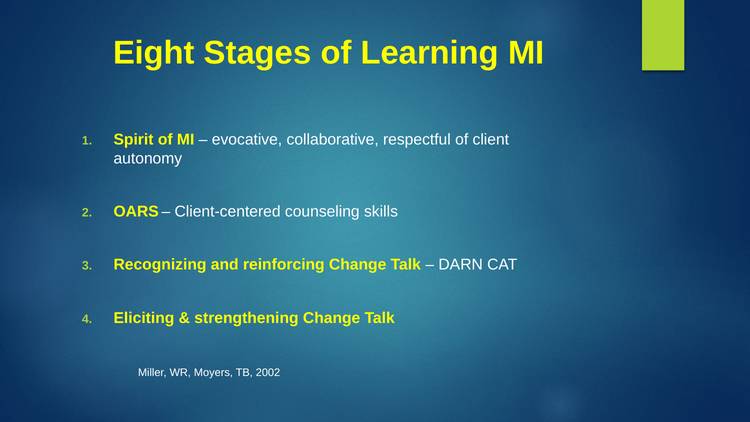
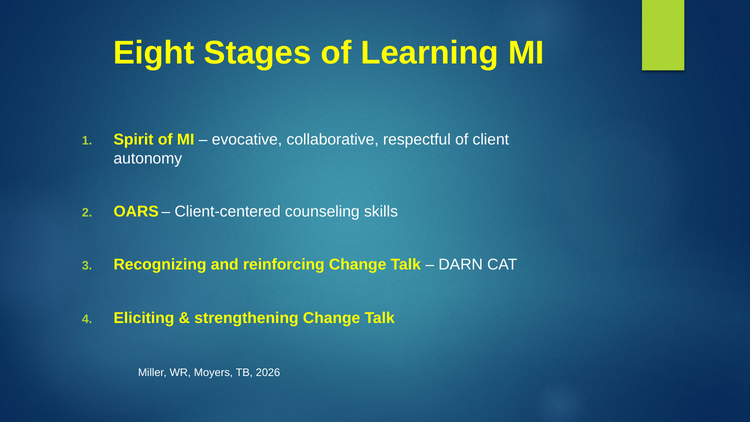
2002: 2002 -> 2026 (268, 372)
